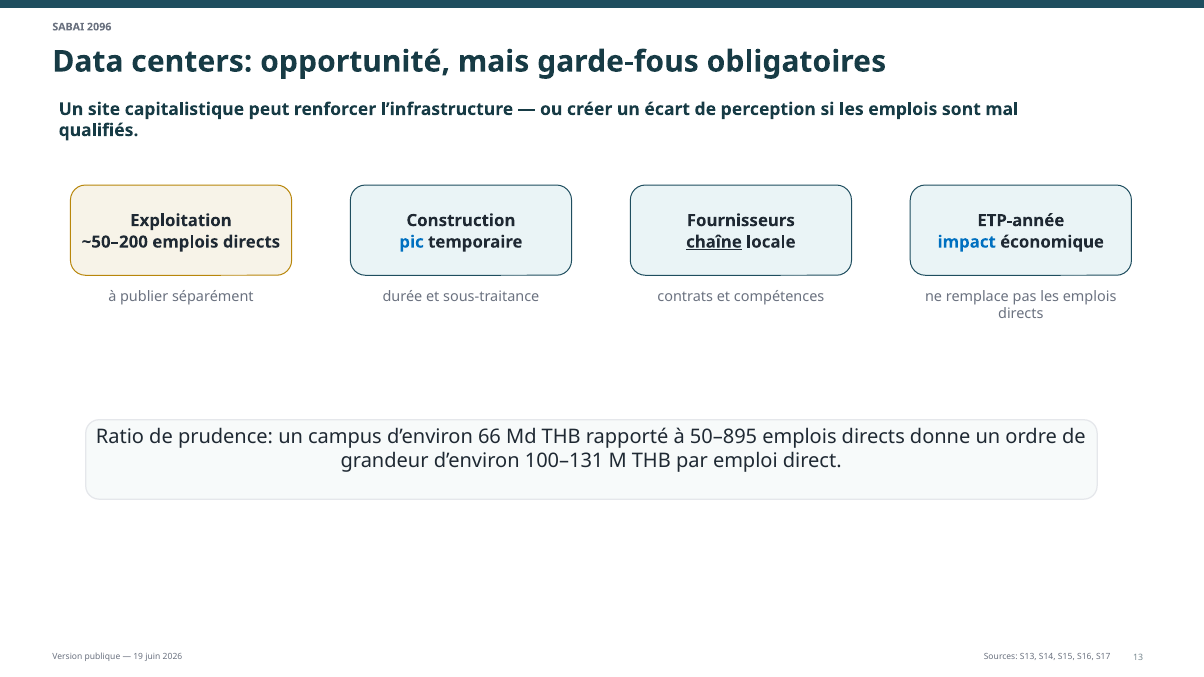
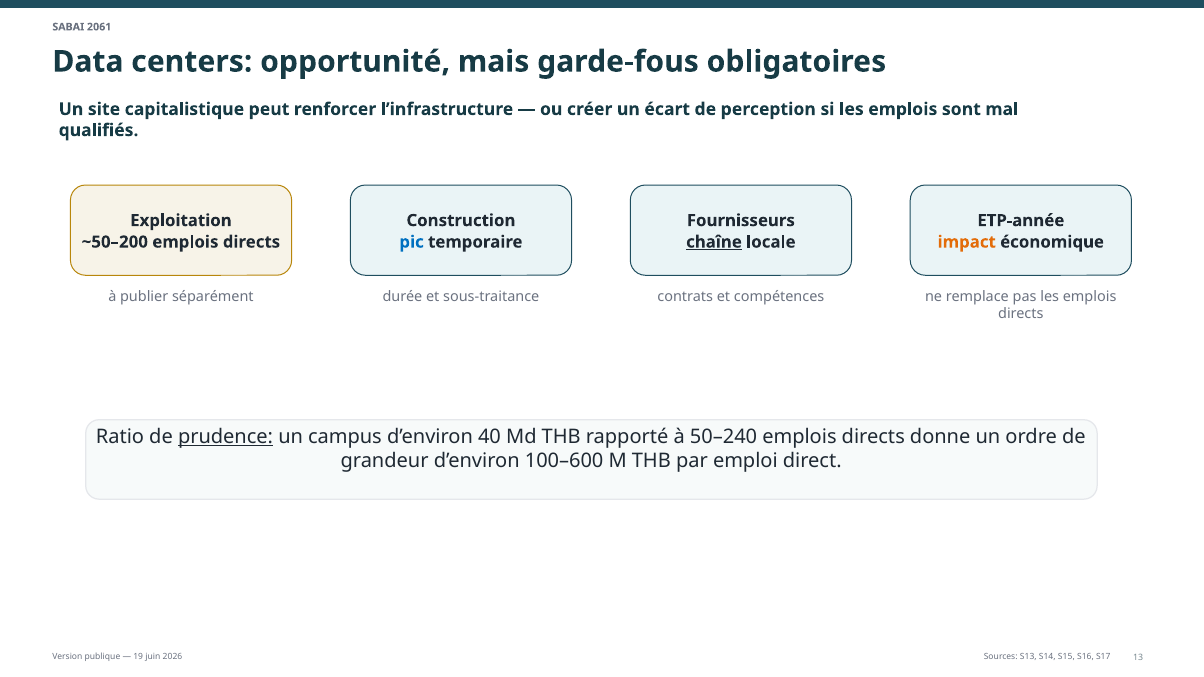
2096: 2096 -> 2061 (99, 27)
impact colour: blue -> orange (967, 242)
prudence underline: none -> present (226, 437)
66: 66 -> 40 (489, 437)
50–895: 50–895 -> 50–240 (724, 437)
100–131: 100–131 -> 100–600 (564, 461)
